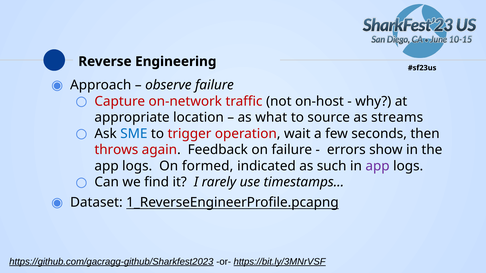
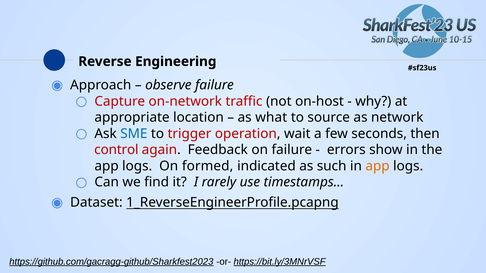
streams: streams -> network (397, 118)
throws: throws -> control (116, 150)
app colour: purple -> orange (378, 166)
